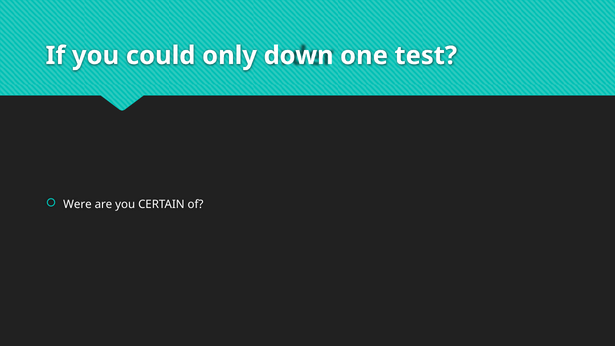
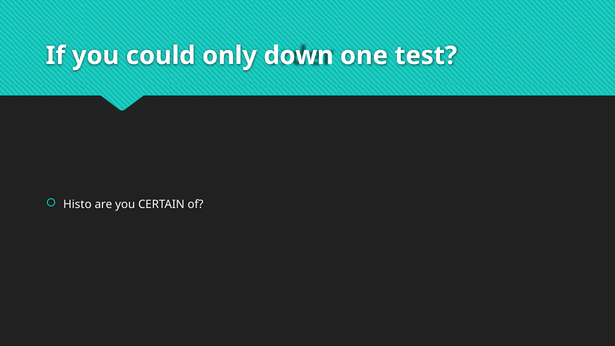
Were: Were -> Histo (77, 205)
